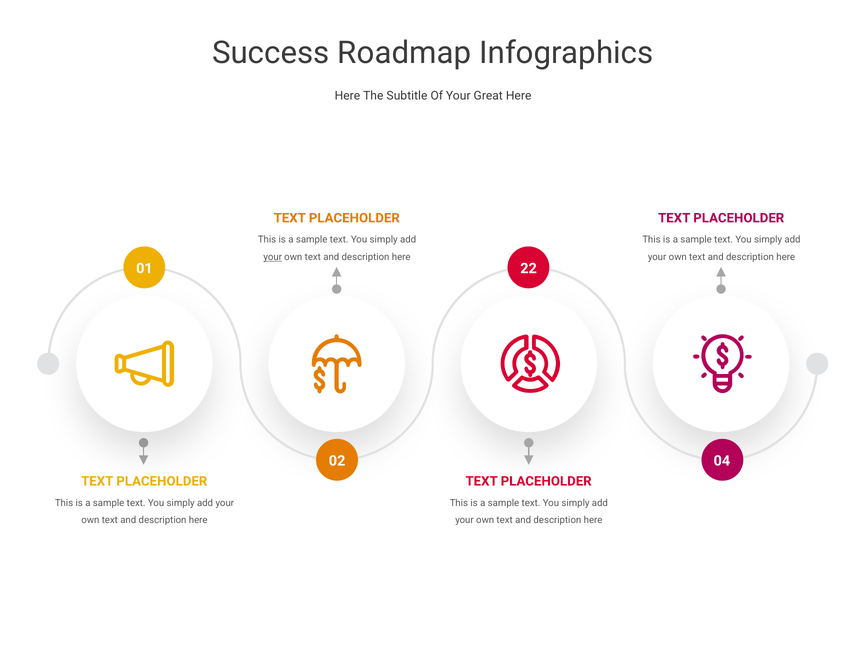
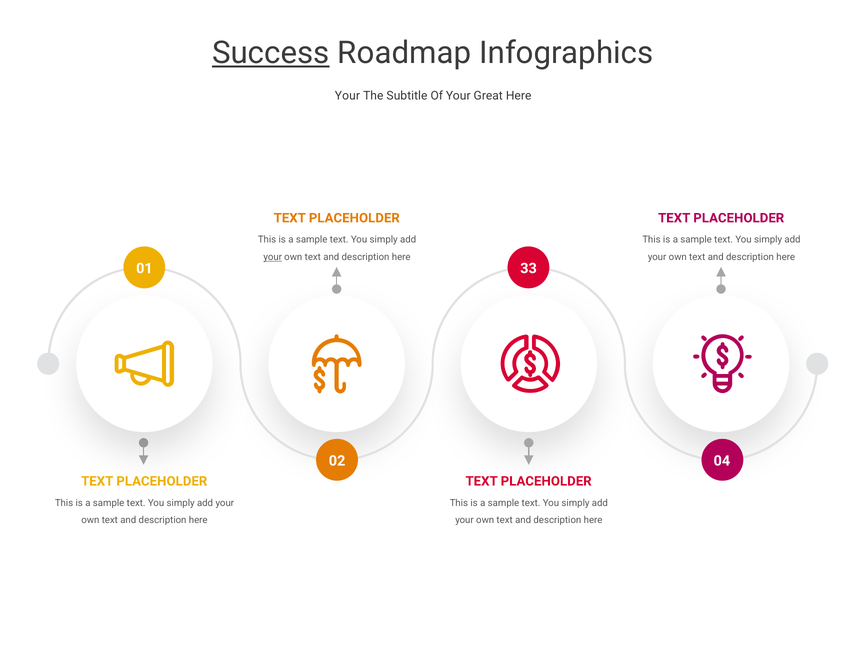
Success underline: none -> present (271, 53)
Here: Here -> Your (347, 96)
22: 22 -> 33 (529, 269)
